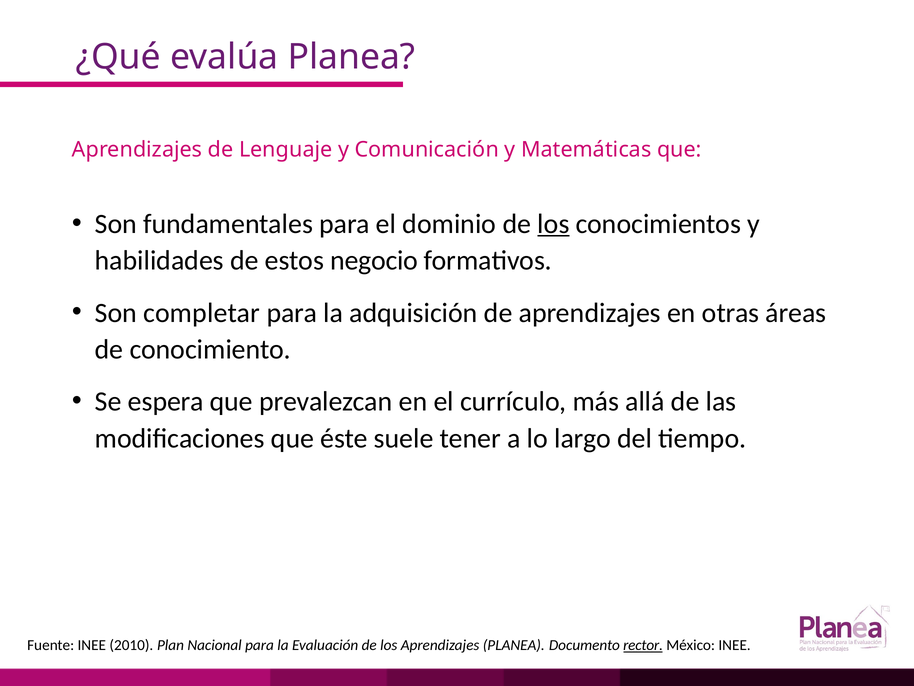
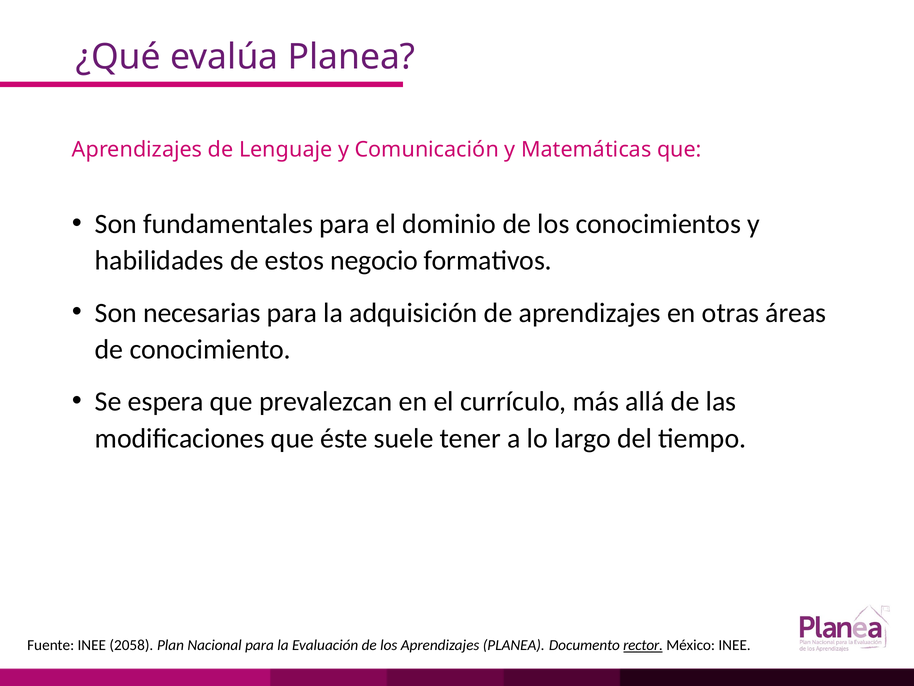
los underline: present -> none (554, 224)
completar: completar -> necesarias (202, 313)
2010: 2010 -> 2058 (131, 645)
